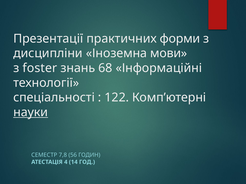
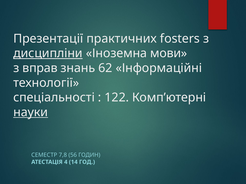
форми: форми -> fosters (180, 39)
дисципліни underline: none -> present (48, 53)
foster: foster -> вправ (40, 68)
68: 68 -> 62 (105, 68)
